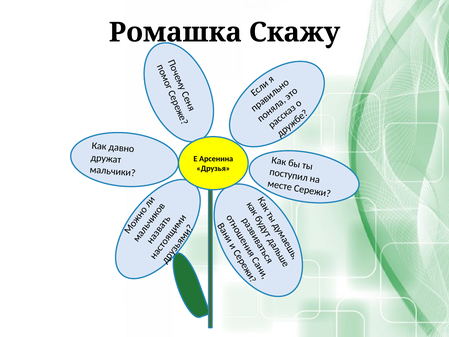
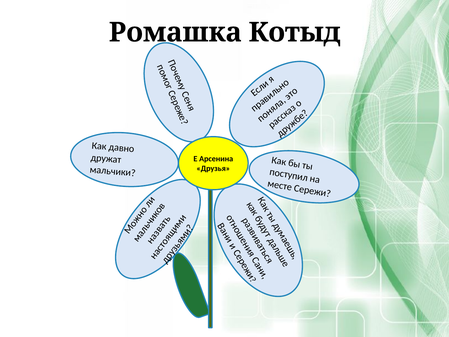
Скажу: Скажу -> Котыд (295, 32)
